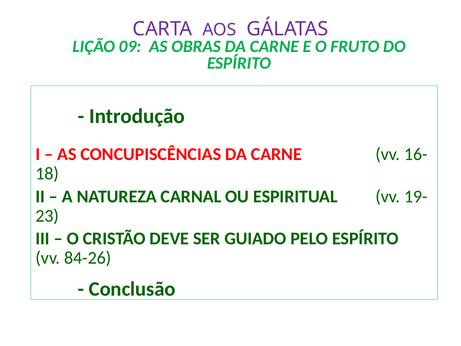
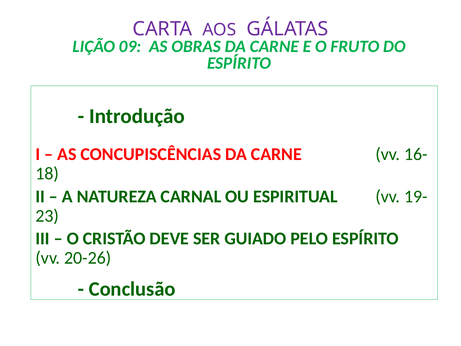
84-26: 84-26 -> 20-26 (88, 258)
